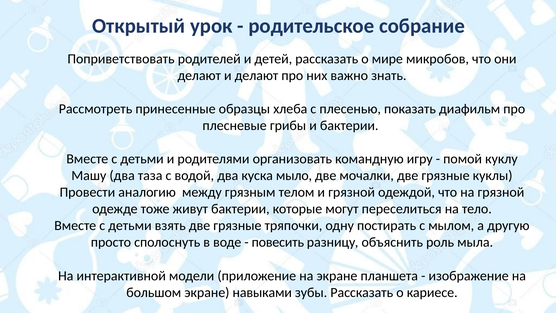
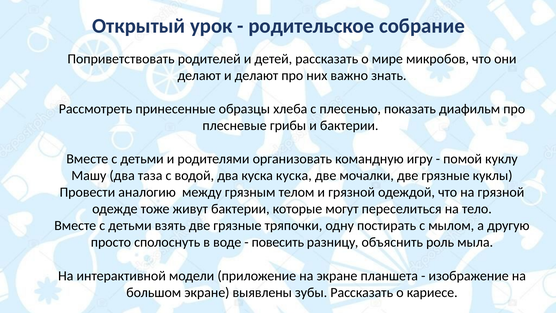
куска мыло: мыло -> куска (294, 175)
навыками: навыками -> выявлены (262, 292)
